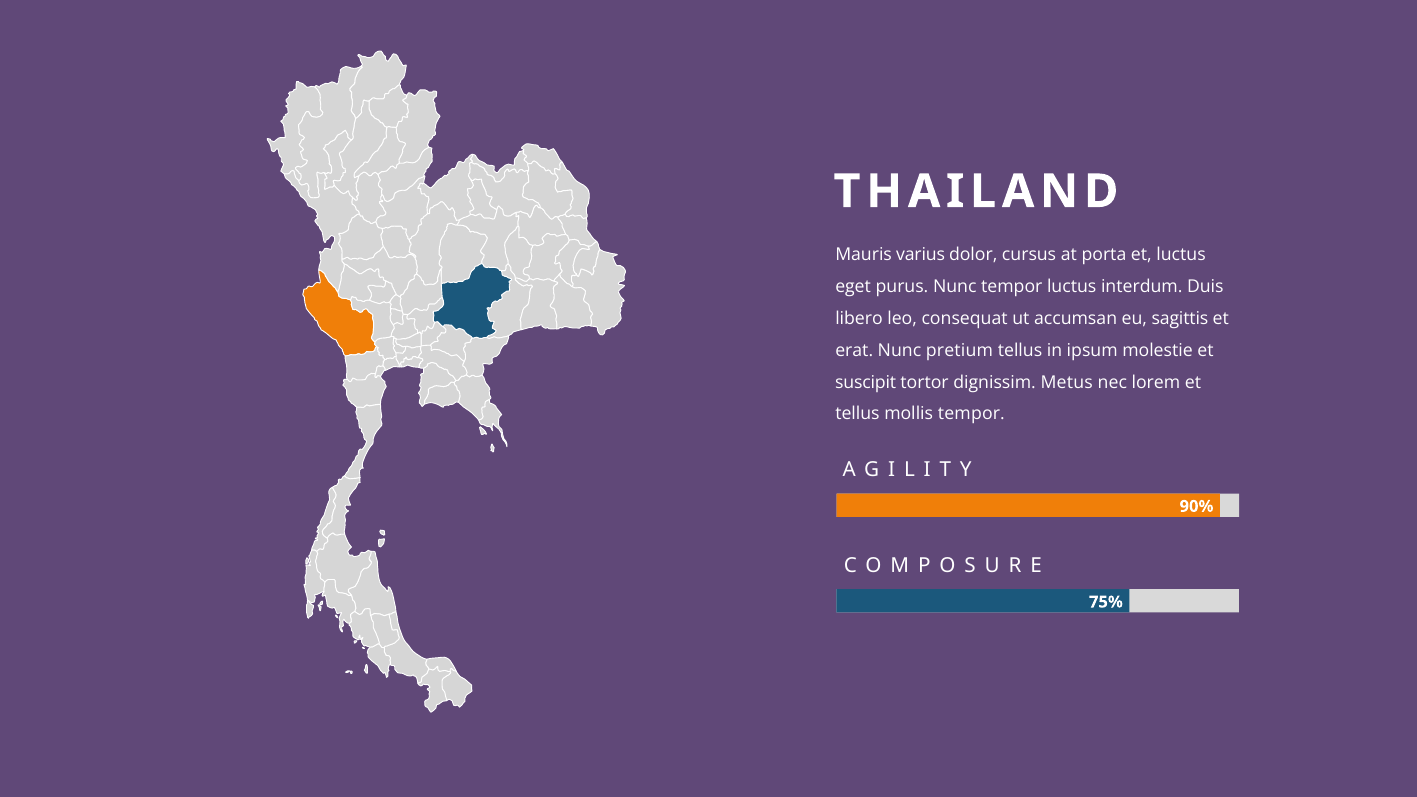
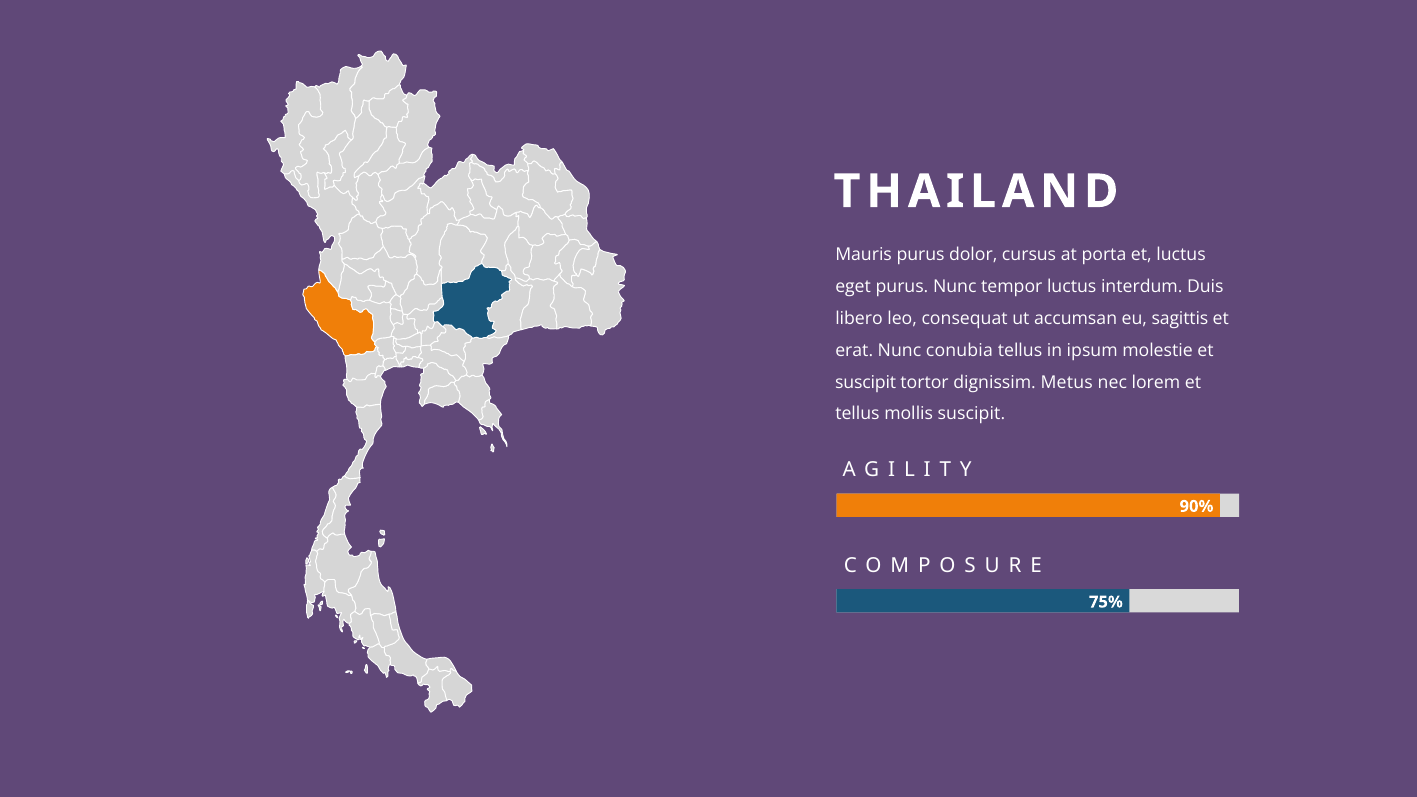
Mauris varius: varius -> purus (920, 255)
pretium: pretium -> conubia (959, 350)
mollis tempor: tempor -> suscipit (971, 414)
